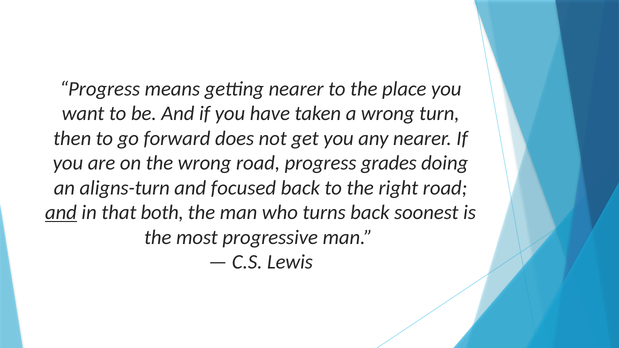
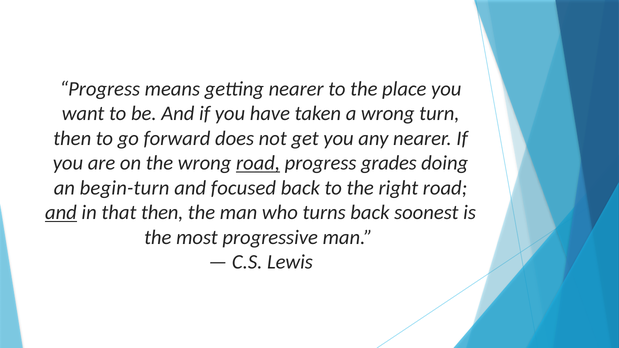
road underline: none -> present (258, 163)
aligns-turn: aligns-turn -> begin-turn (125, 188)
that both: both -> then (162, 213)
